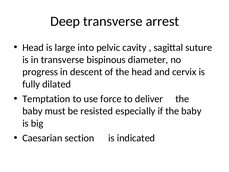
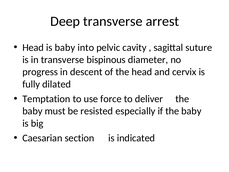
is large: large -> baby (65, 47)
